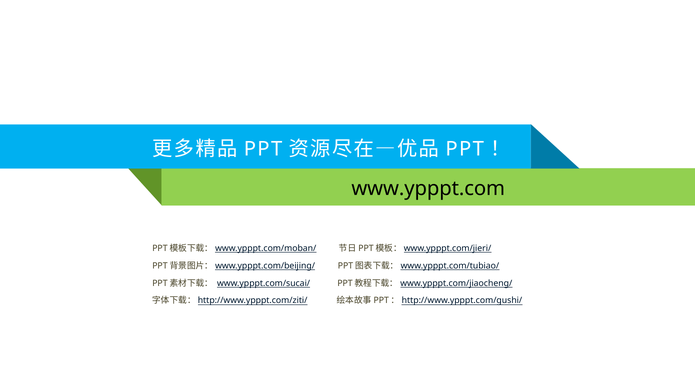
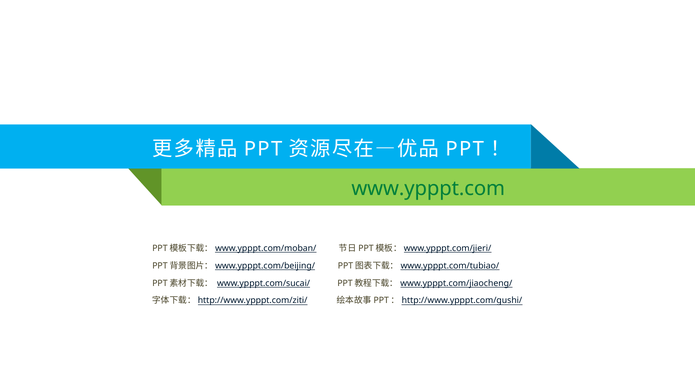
www.ypppt.com colour: black -> green (428, 188)
